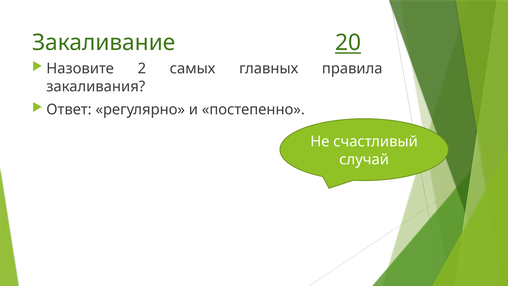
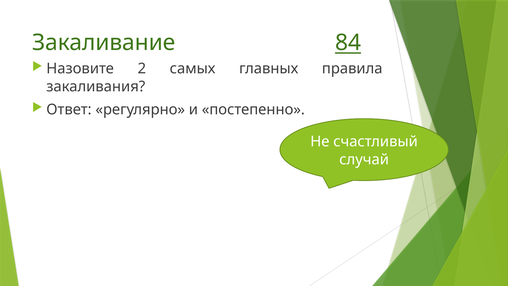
20: 20 -> 84 (348, 43)
